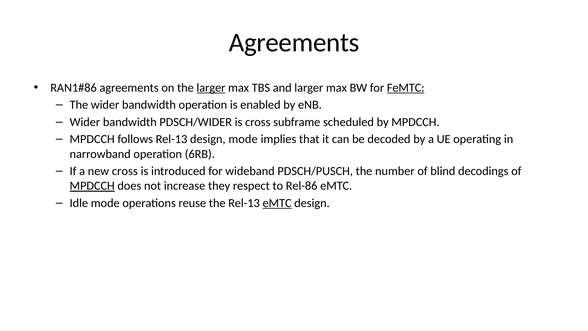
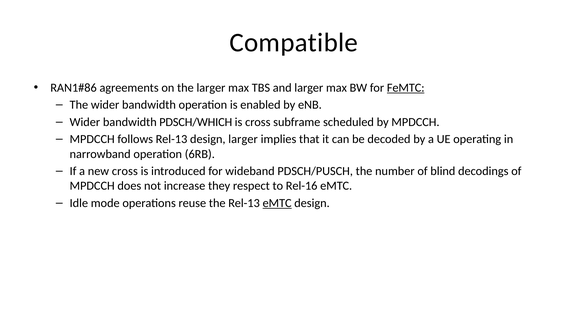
Agreements: Agreements -> Compatible (294, 43)
larger underline: present -> none (211, 88)
PDSCH/WIDER: PDSCH/WIDER -> PDSCH/WHICH (196, 122)
design mode: mode -> larger (243, 139)
MPDCCH underline: present -> none (92, 186)
Rel-86: Rel-86 -> Rel-16 (302, 186)
